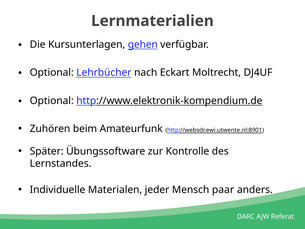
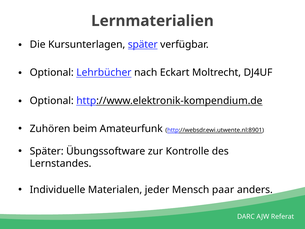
Kursunterlagen gehen: gehen -> später (143, 44)
